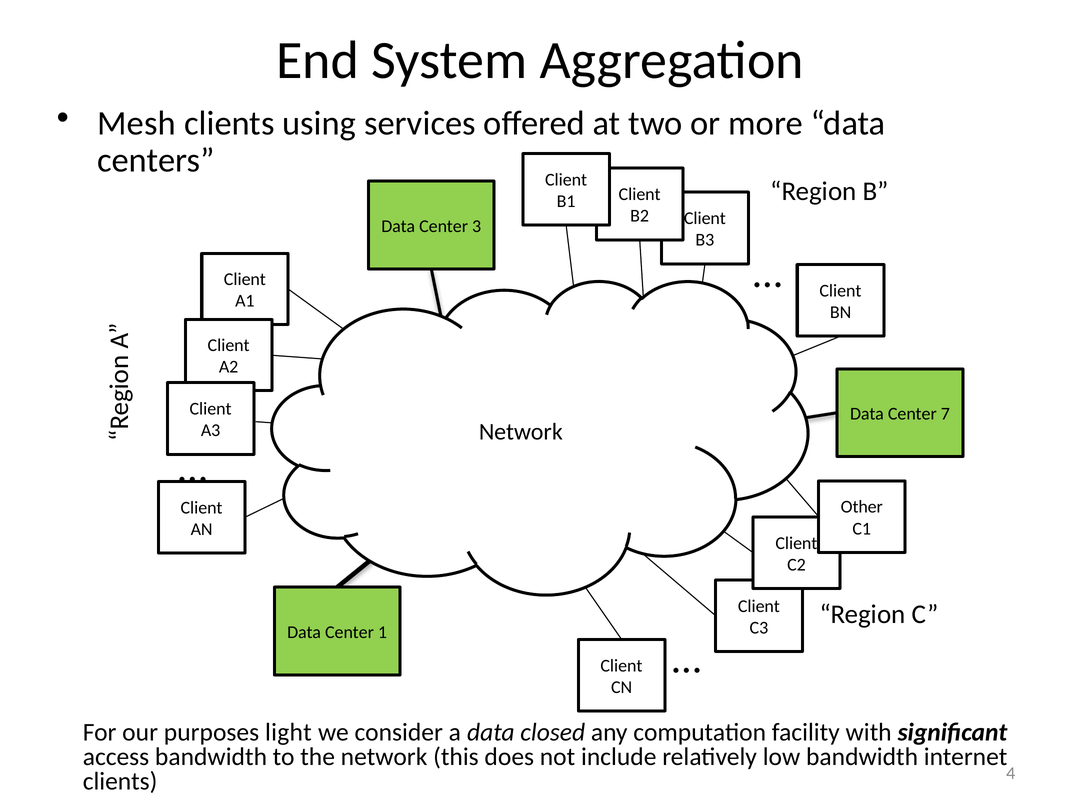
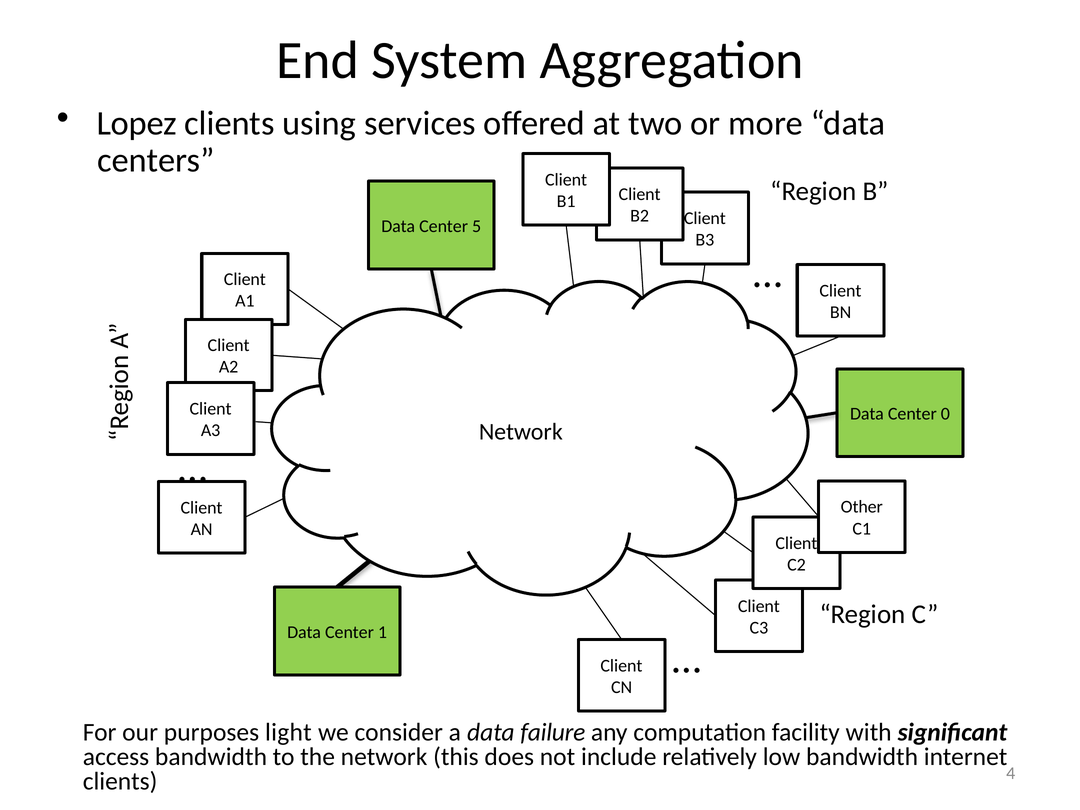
Mesh: Mesh -> Lopez (137, 123)
3: 3 -> 5 (477, 226)
7: 7 -> 0 (945, 414)
closed: closed -> failure (553, 732)
